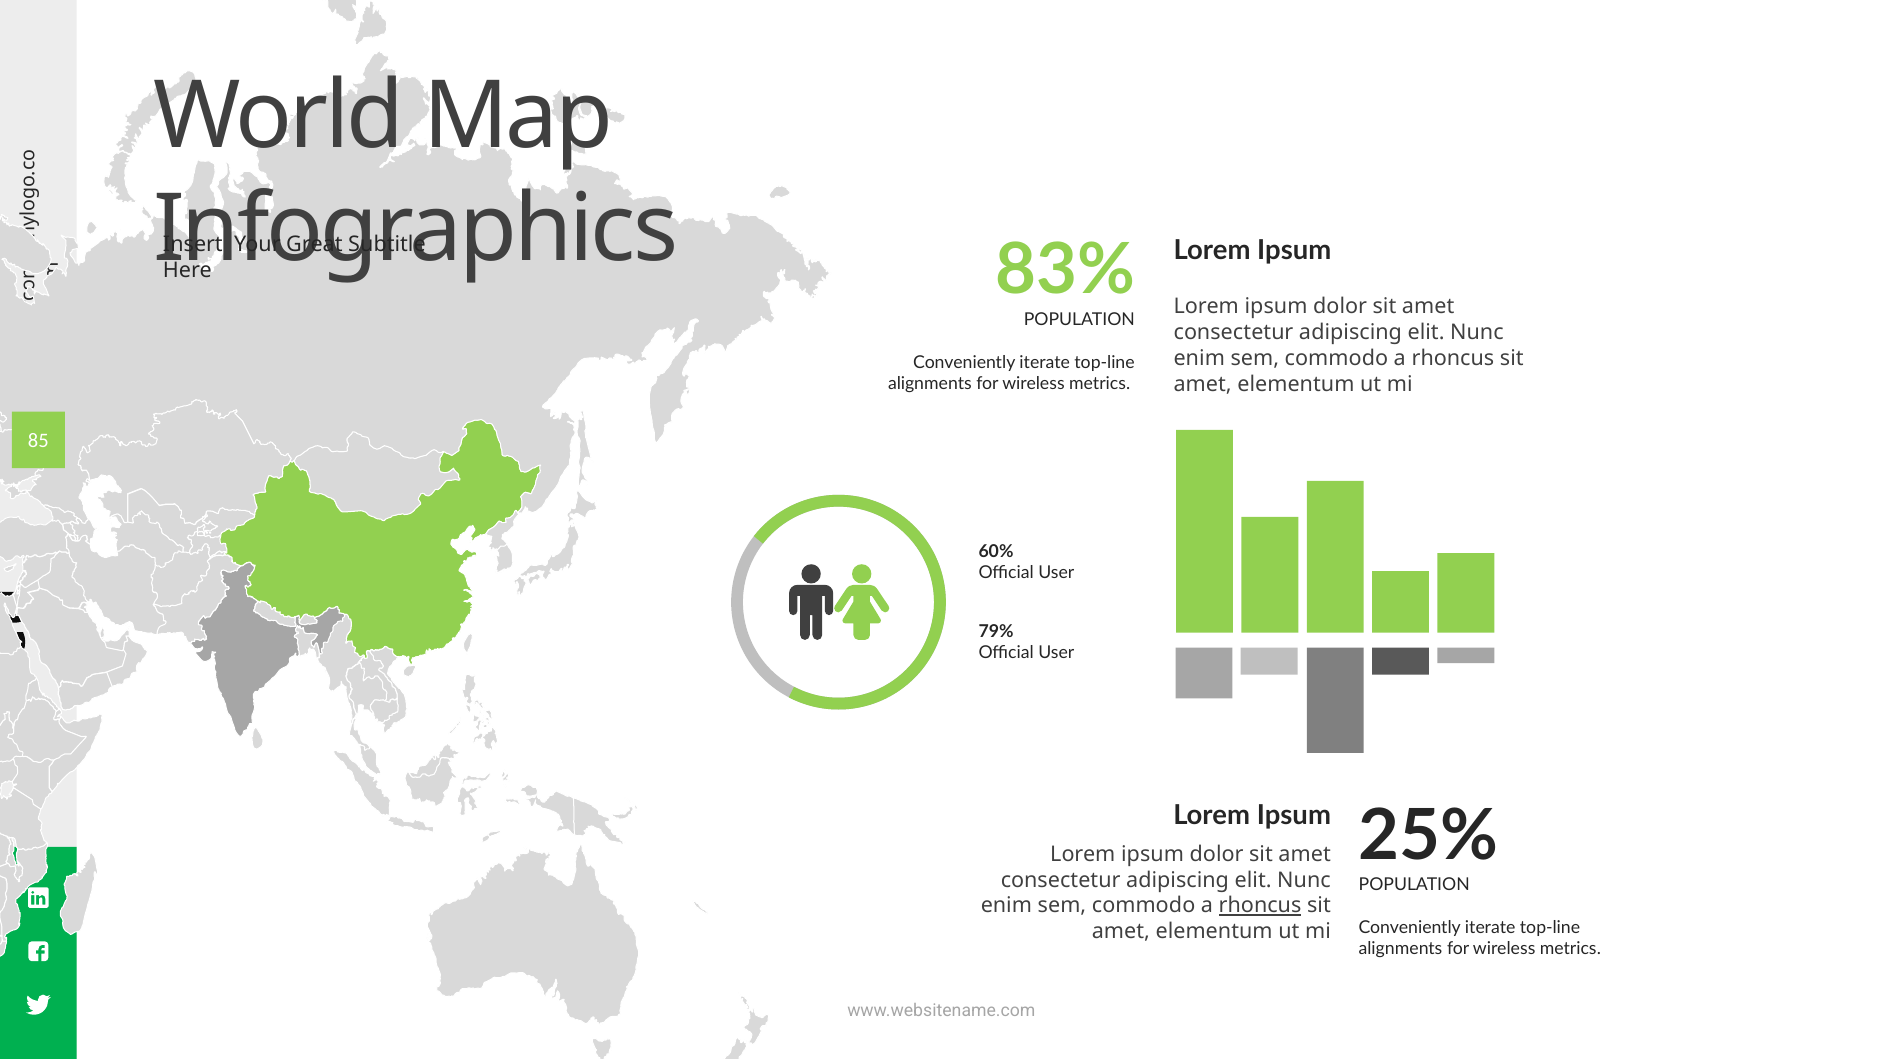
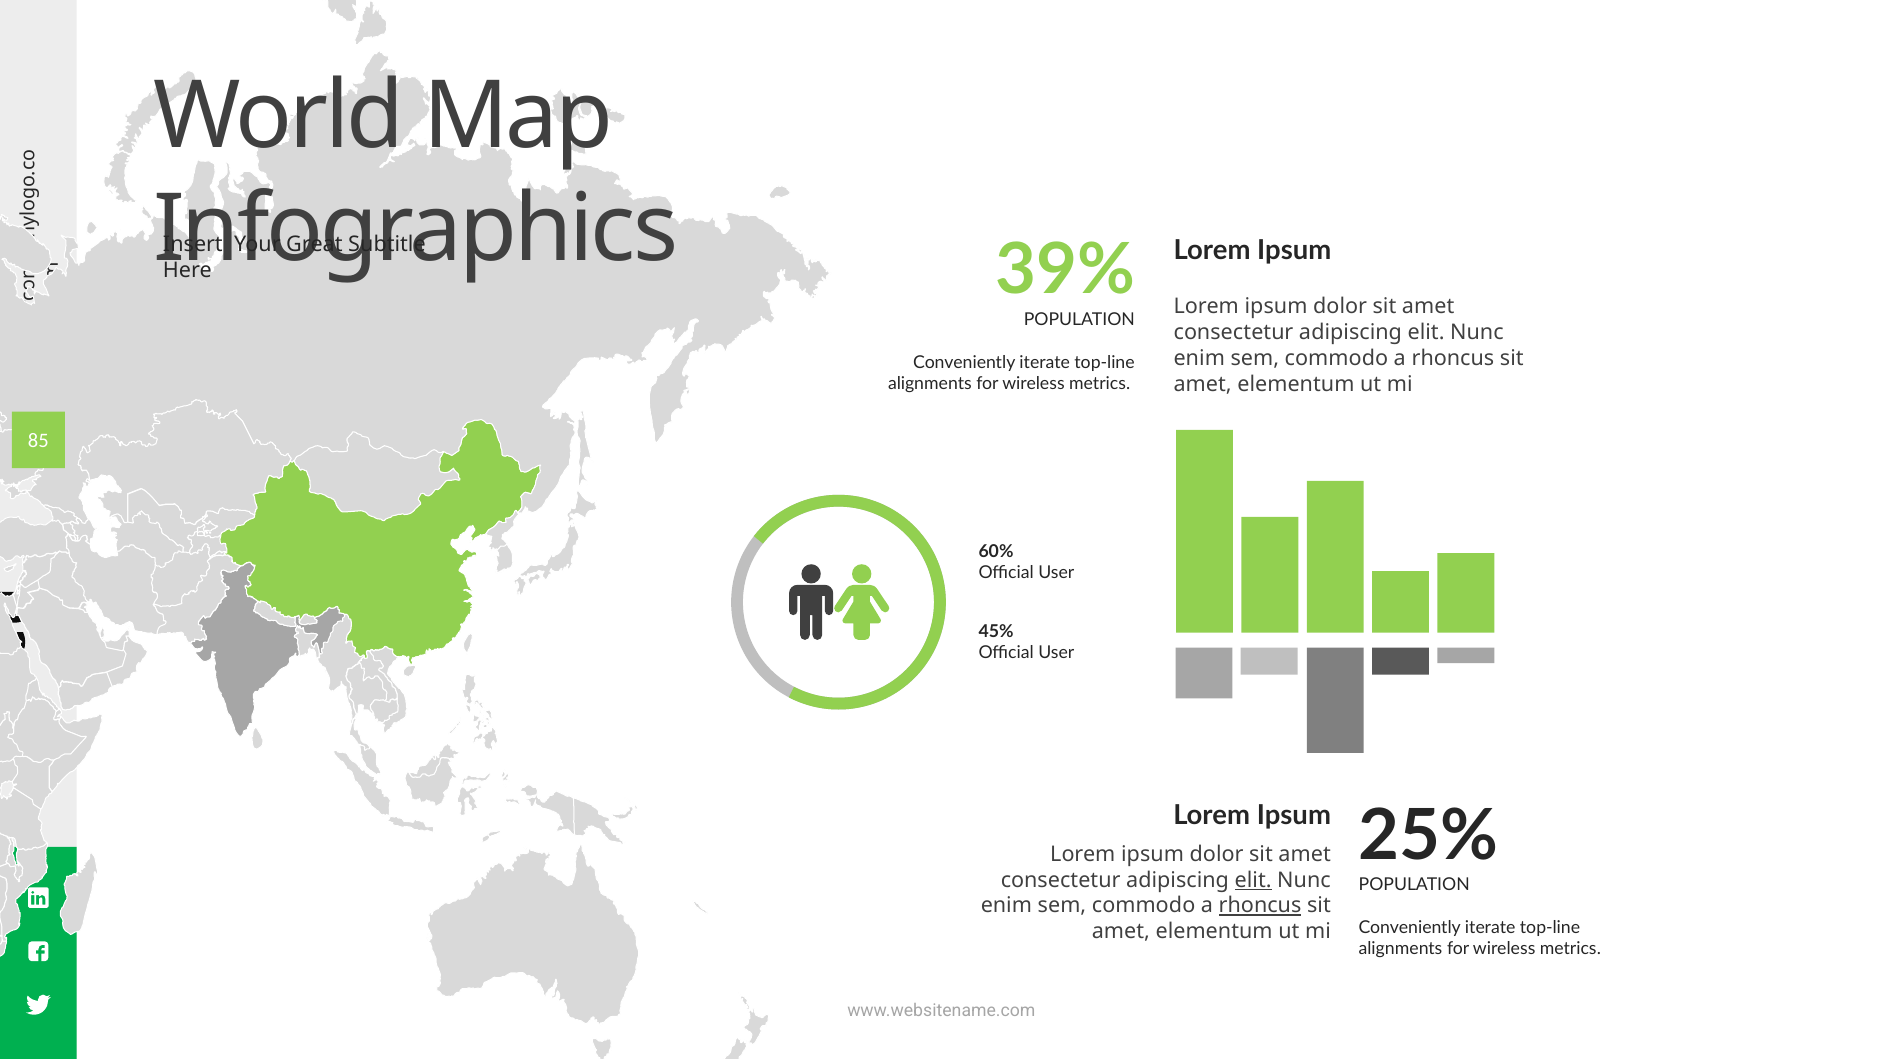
83%: 83% -> 39% (1065, 271)
79%: 79% -> 45% (996, 632)
elit underline: none -> present (1253, 880)
